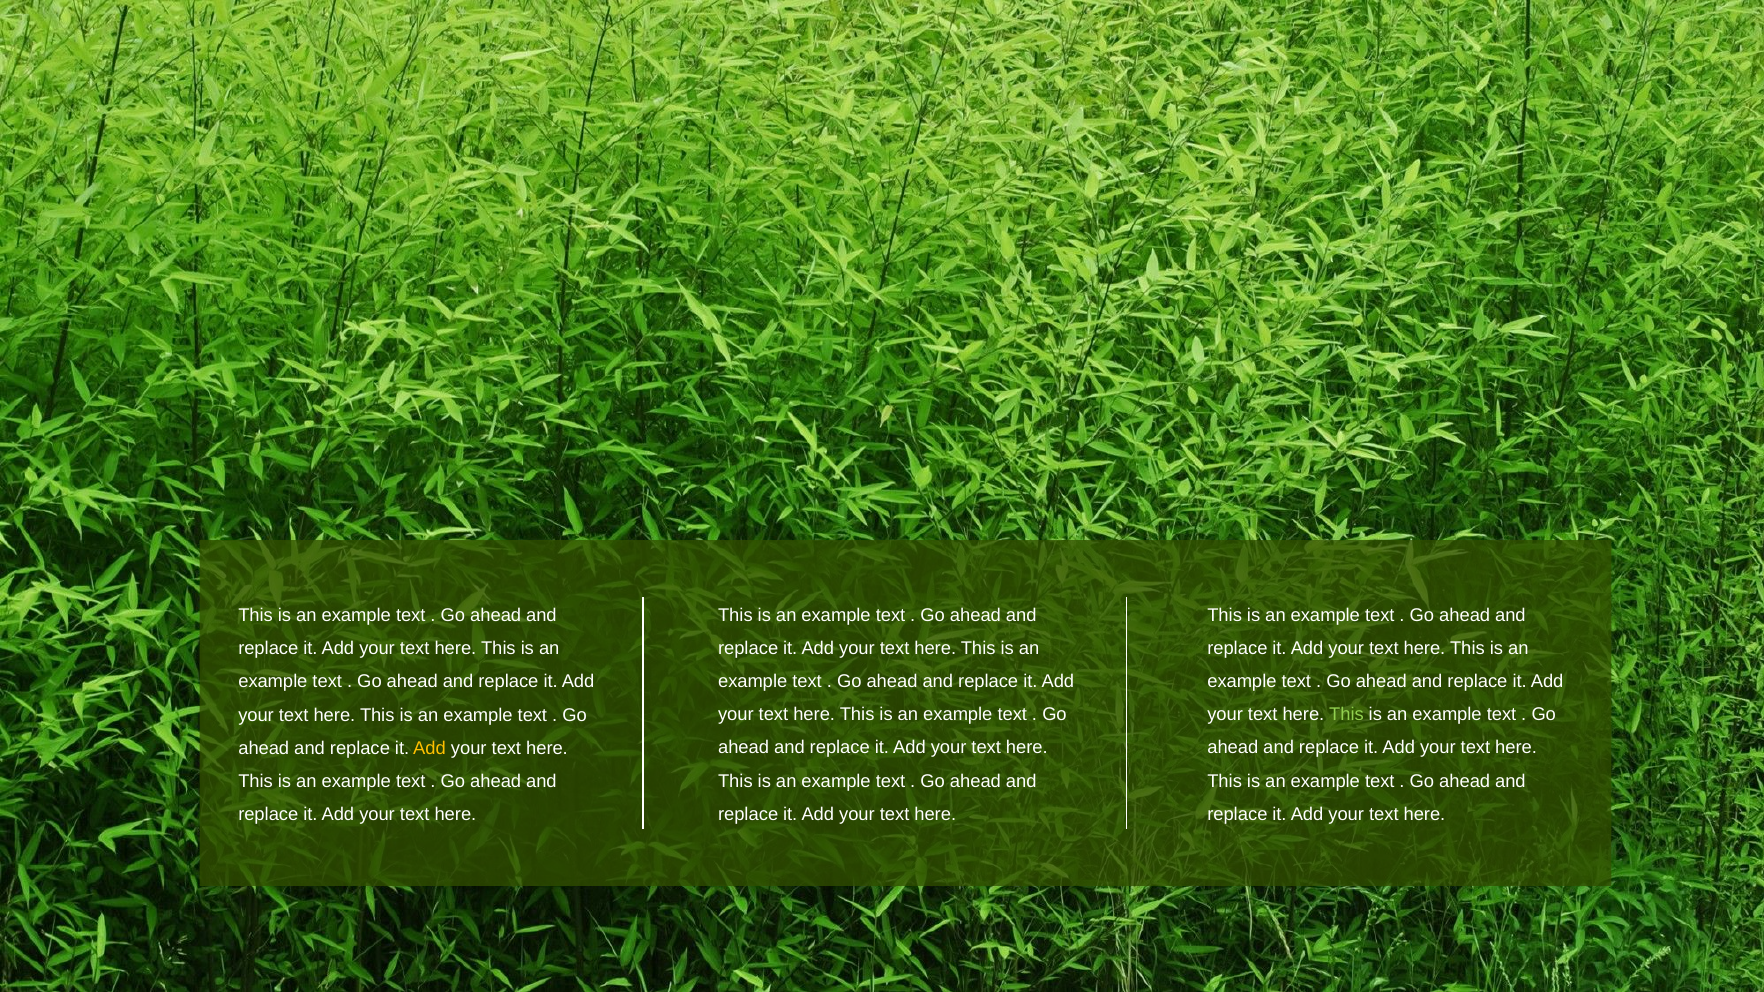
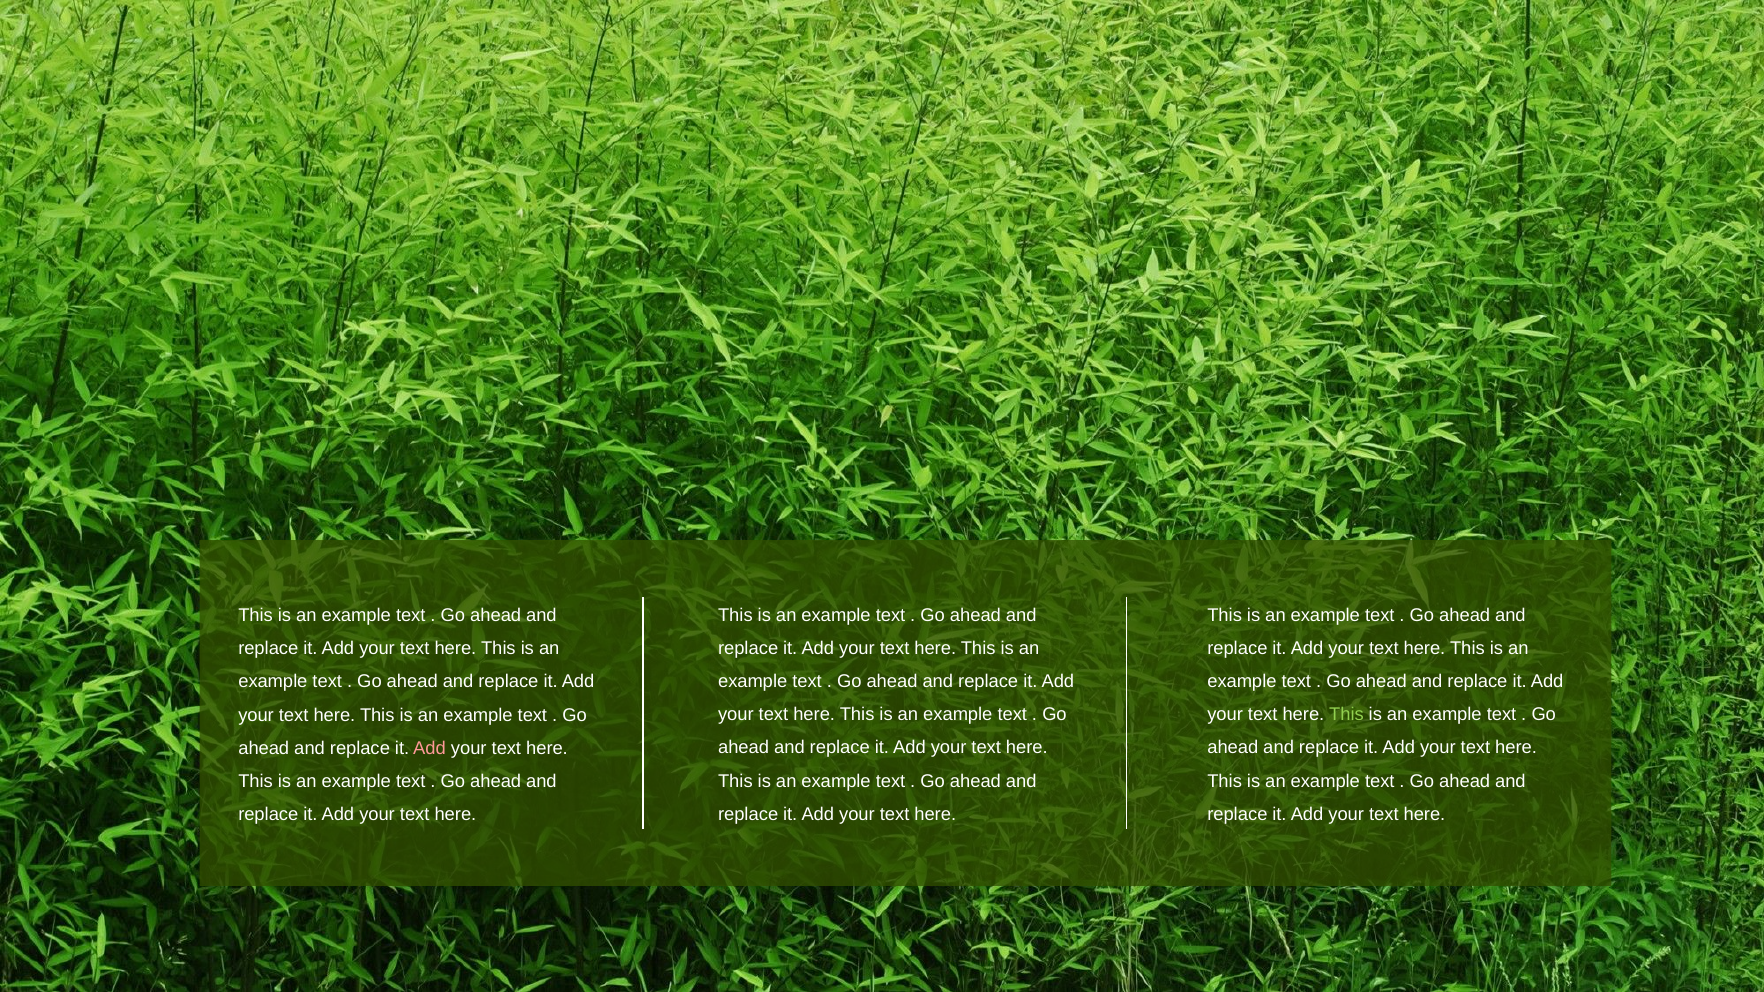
Add colour: yellow -> pink (430, 748)
